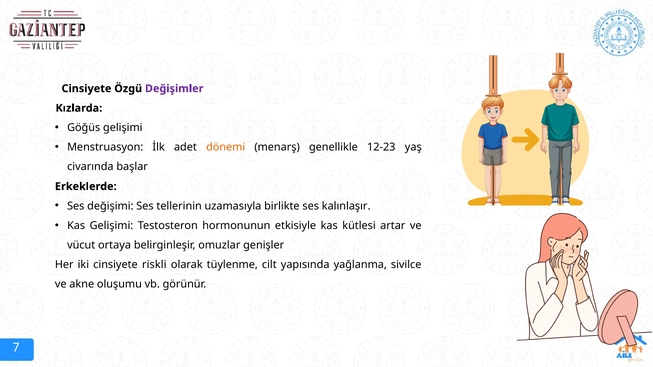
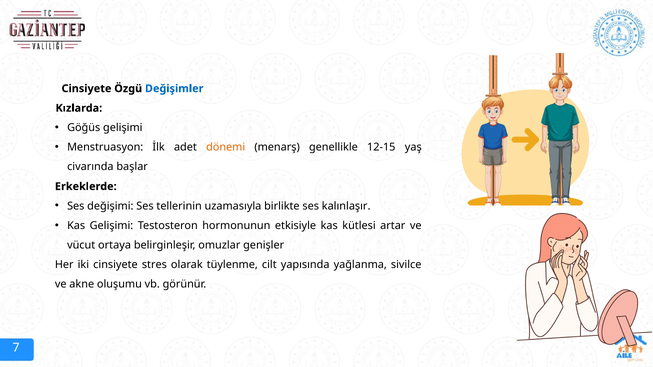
Değişimler colour: purple -> blue (174, 89)
12-23: 12-23 -> 12-15 (381, 147)
riskli: riskli -> stres (154, 265)
